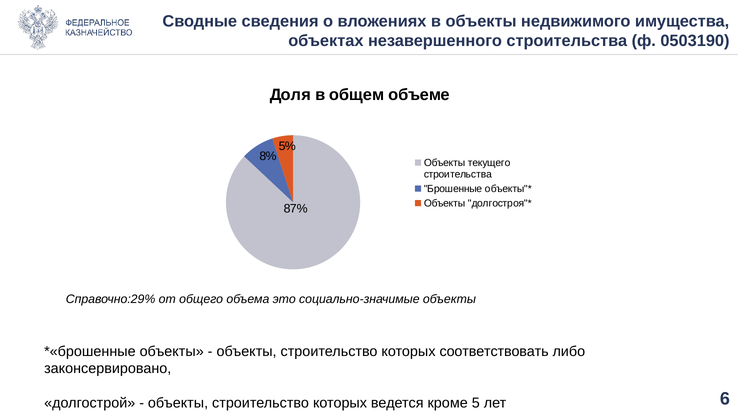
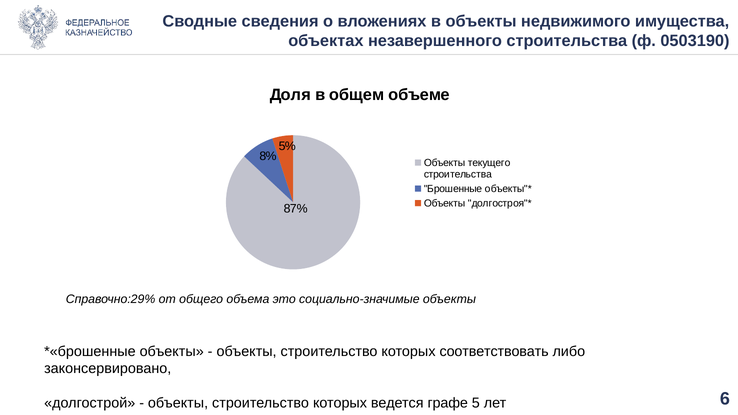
кроме: кроме -> графе (448, 403)
